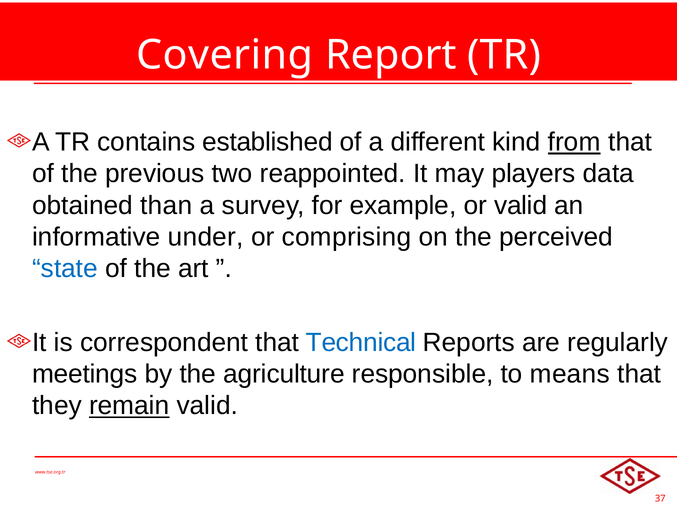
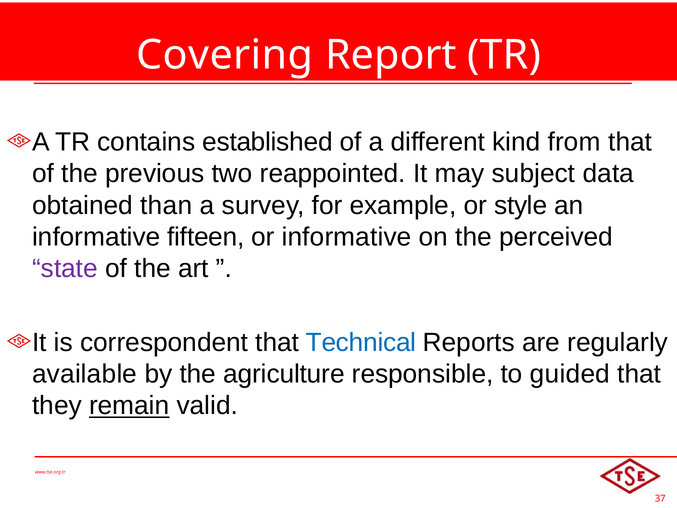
from underline: present -> none (574, 142)
players: players -> subject (533, 174)
or valid: valid -> style (521, 205)
under: under -> fifteen (206, 237)
or comprising: comprising -> informative (347, 237)
state colour: blue -> purple (65, 269)
meetings: meetings -> available (85, 374)
means: means -> guided (570, 374)
